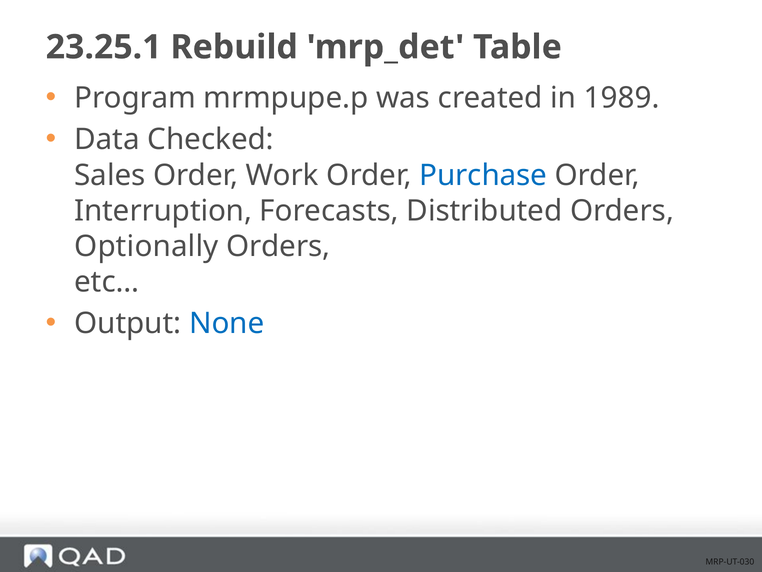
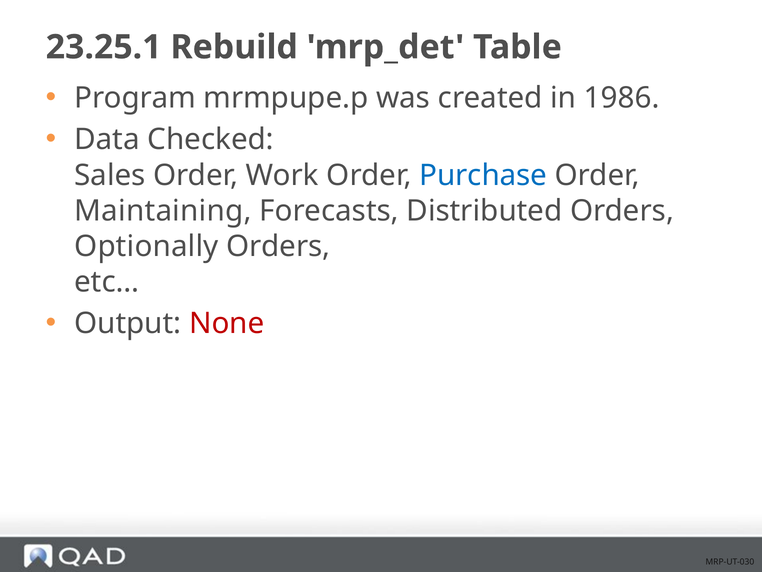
1989: 1989 -> 1986 (622, 98)
Interruption: Interruption -> Maintaining (163, 211)
None colour: blue -> red (227, 323)
